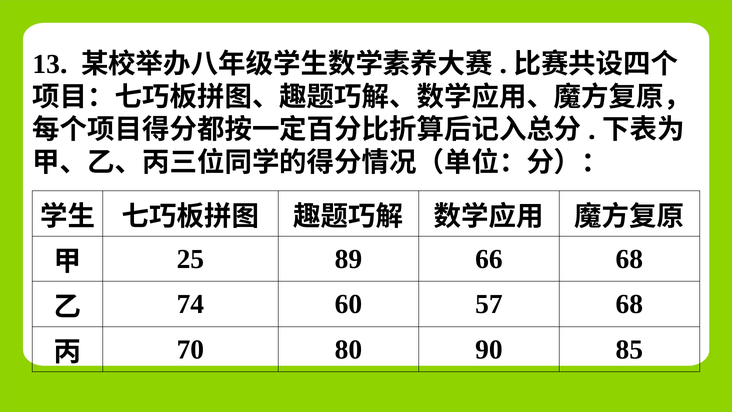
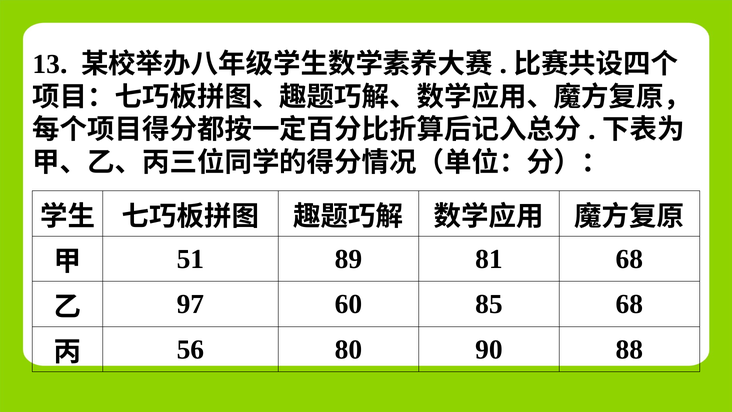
25: 25 -> 51 (190, 259)
66: 66 -> 81 (489, 259)
74: 74 -> 97 (190, 304)
57: 57 -> 85 (489, 304)
70: 70 -> 56 (190, 349)
85: 85 -> 88 (629, 349)
